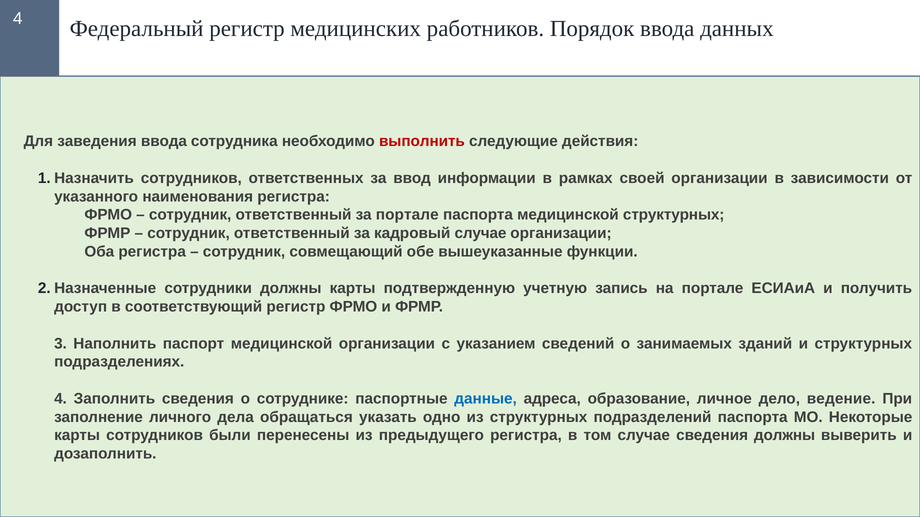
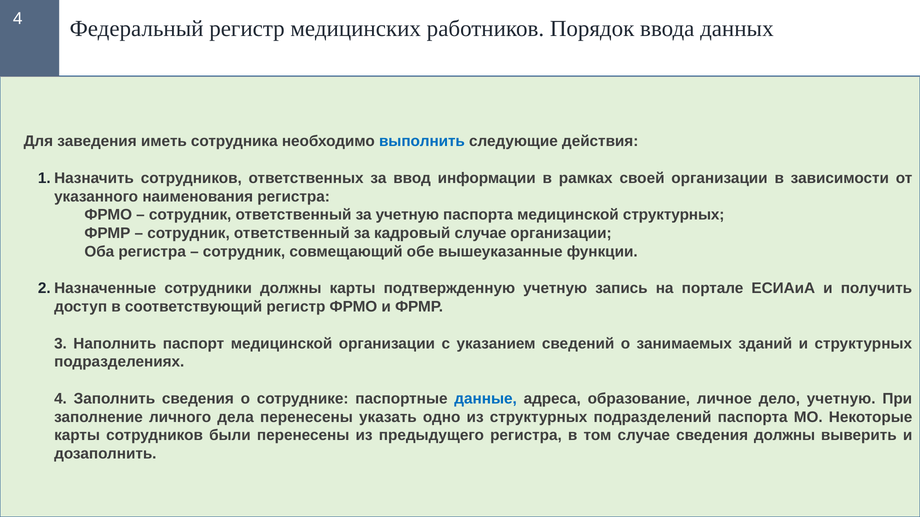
заведения ввода: ввода -> иметь (164, 142)
выполнить colour: red -> blue (422, 142)
за портале: портале -> учетную (407, 215)
дело ведение: ведение -> учетную (841, 399)
дела обращаться: обращаться -> перенесены (306, 417)
